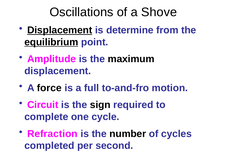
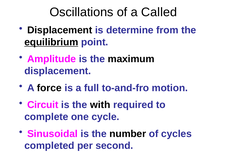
Shove: Shove -> Called (159, 12)
Displacement underline: present -> none (60, 30)
sign: sign -> with (100, 105)
Refraction: Refraction -> Sinusoidal (52, 134)
